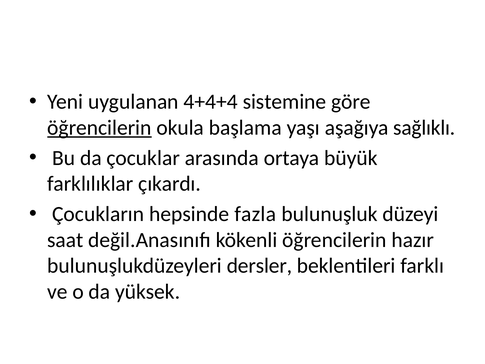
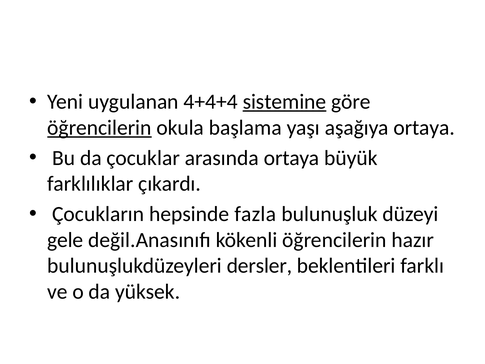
sistemine underline: none -> present (284, 102)
aşağıya sağlıklı: sağlıklı -> ortaya (424, 128)
saat: saat -> gele (65, 240)
